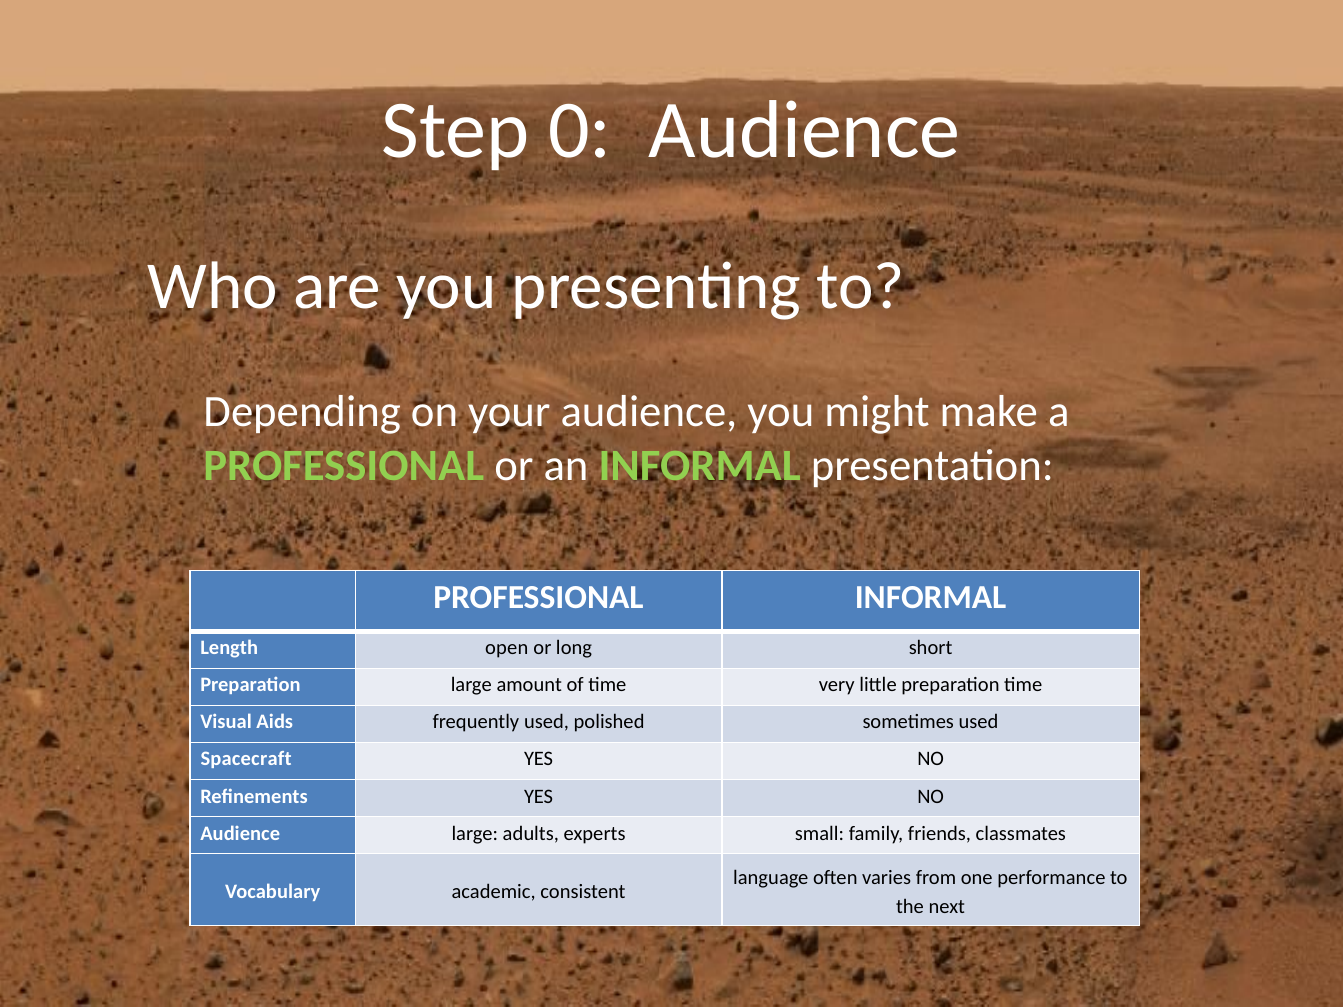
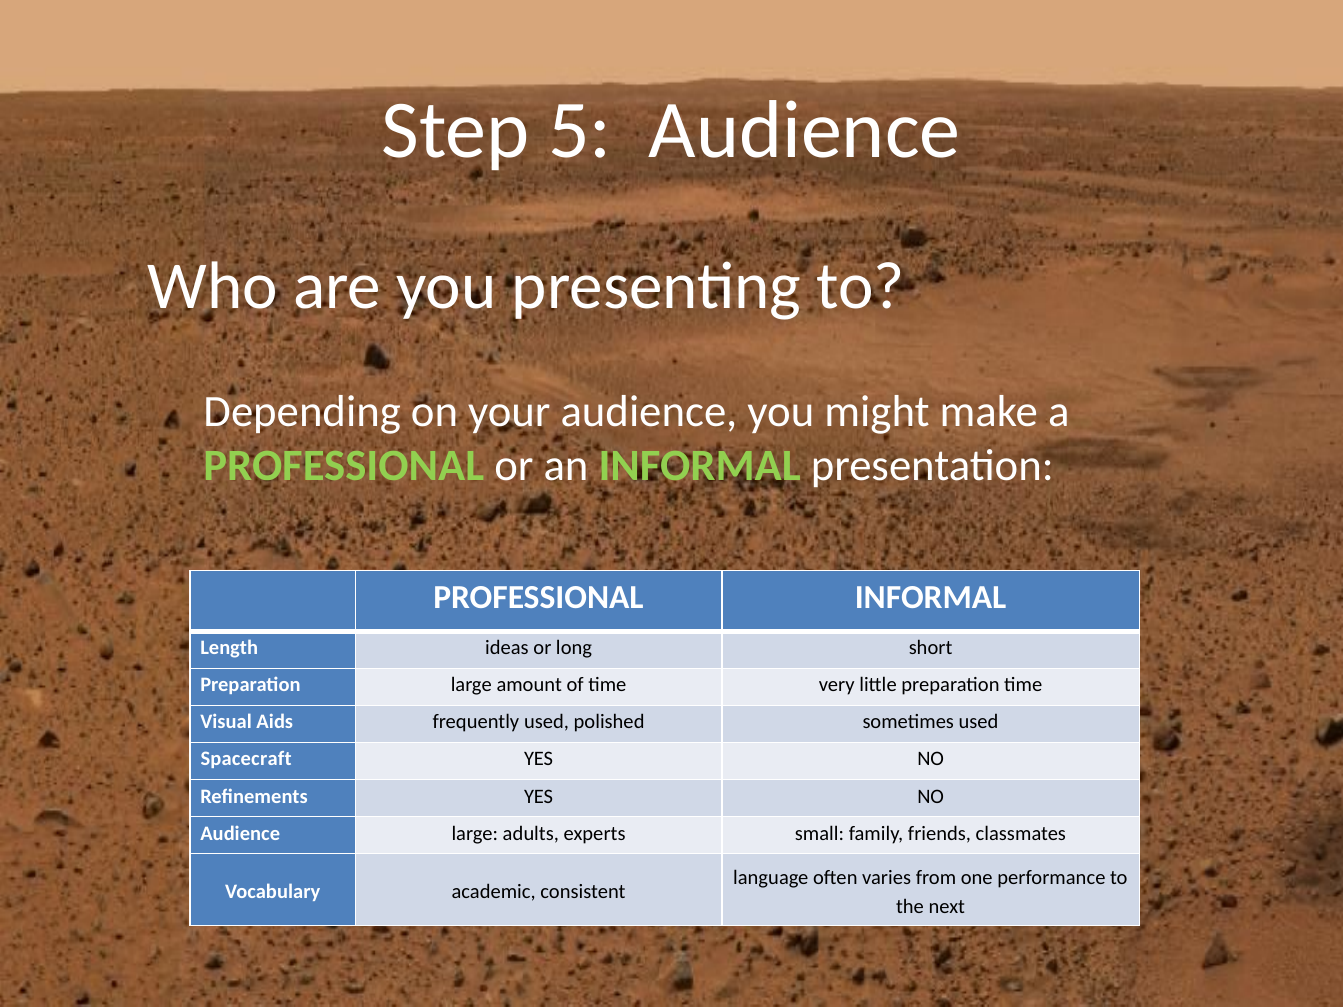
0: 0 -> 5 (580, 130)
open: open -> ideas (507, 648)
